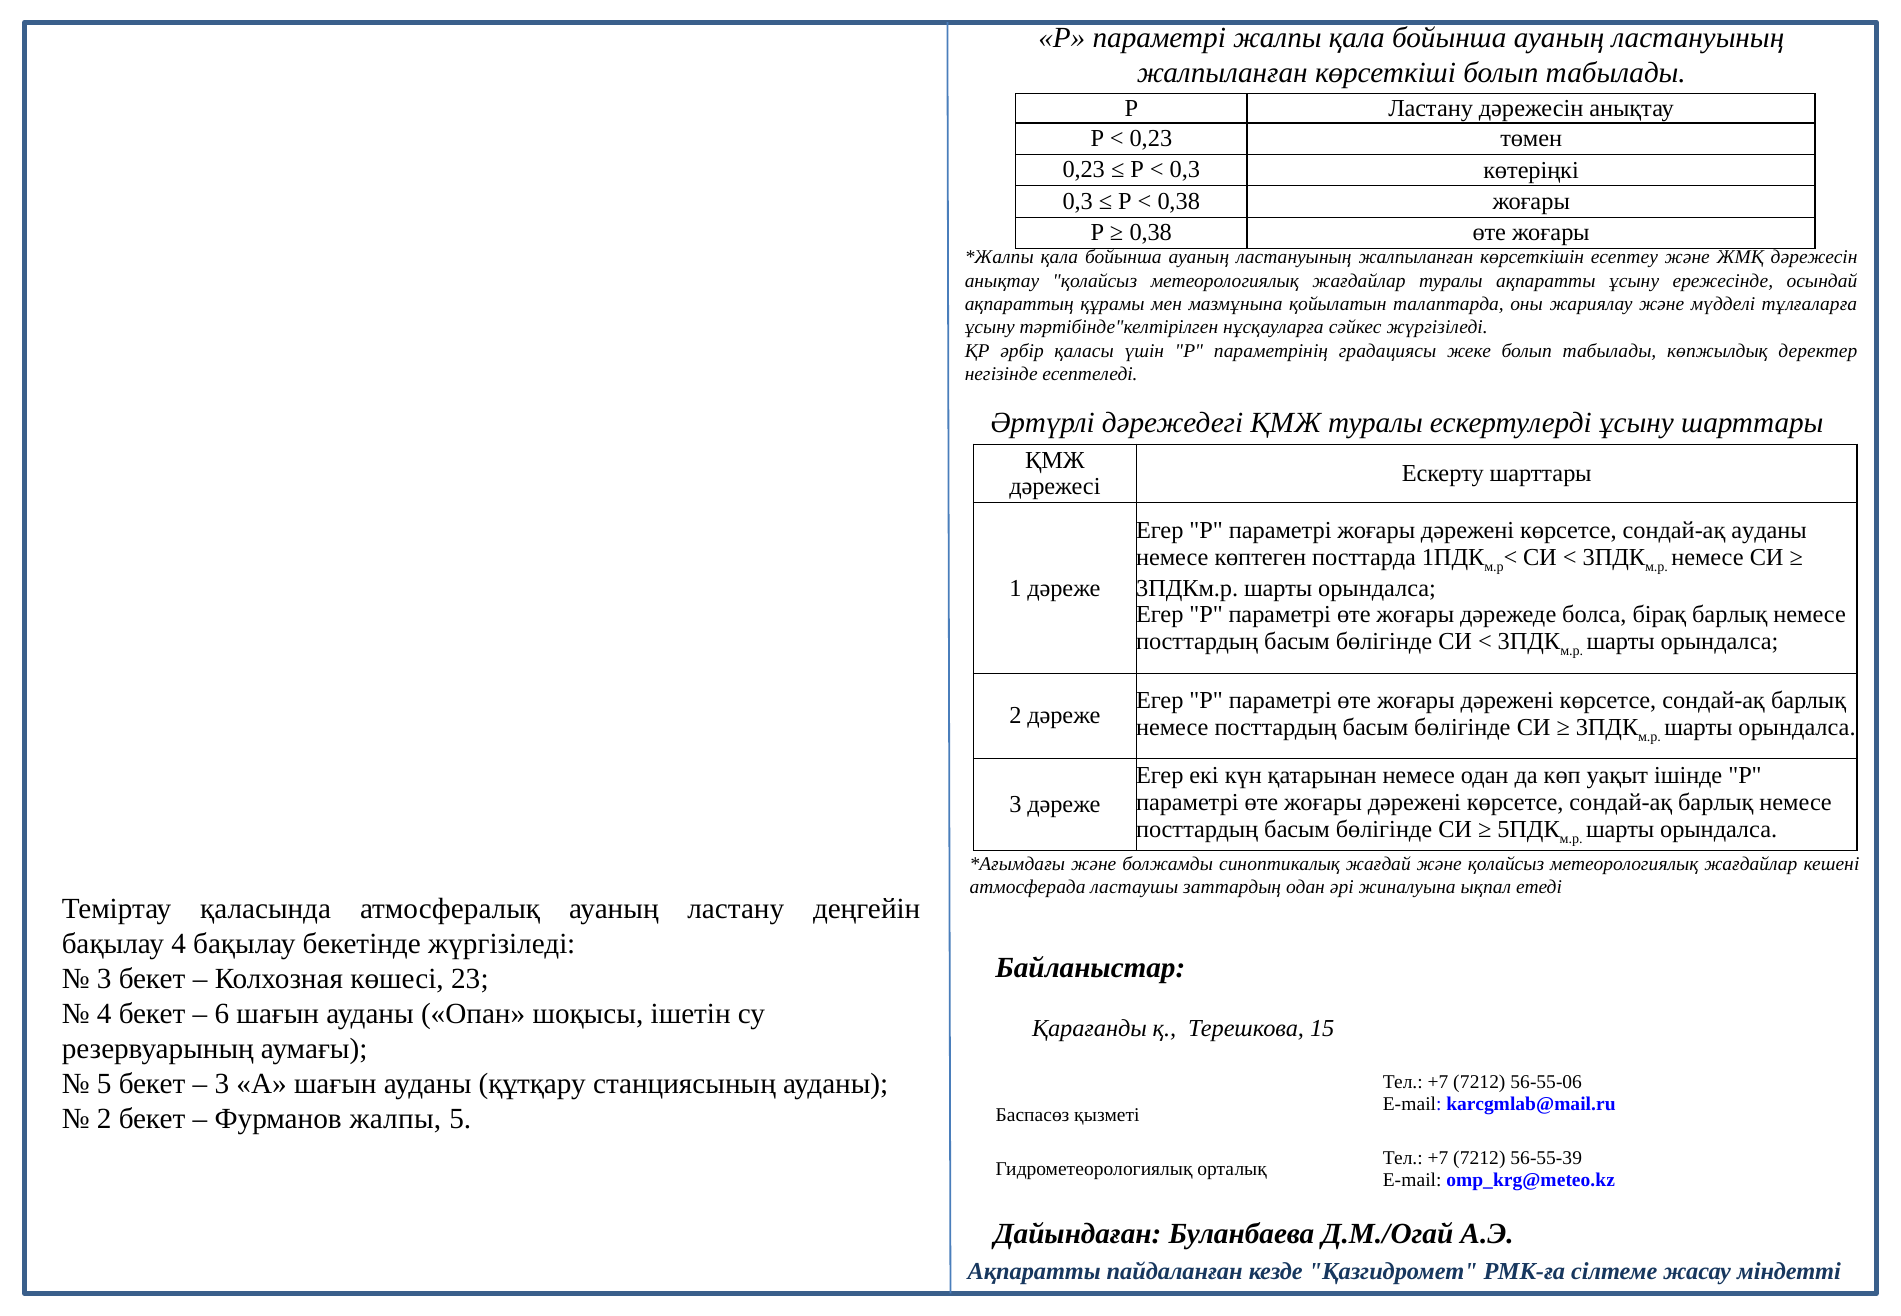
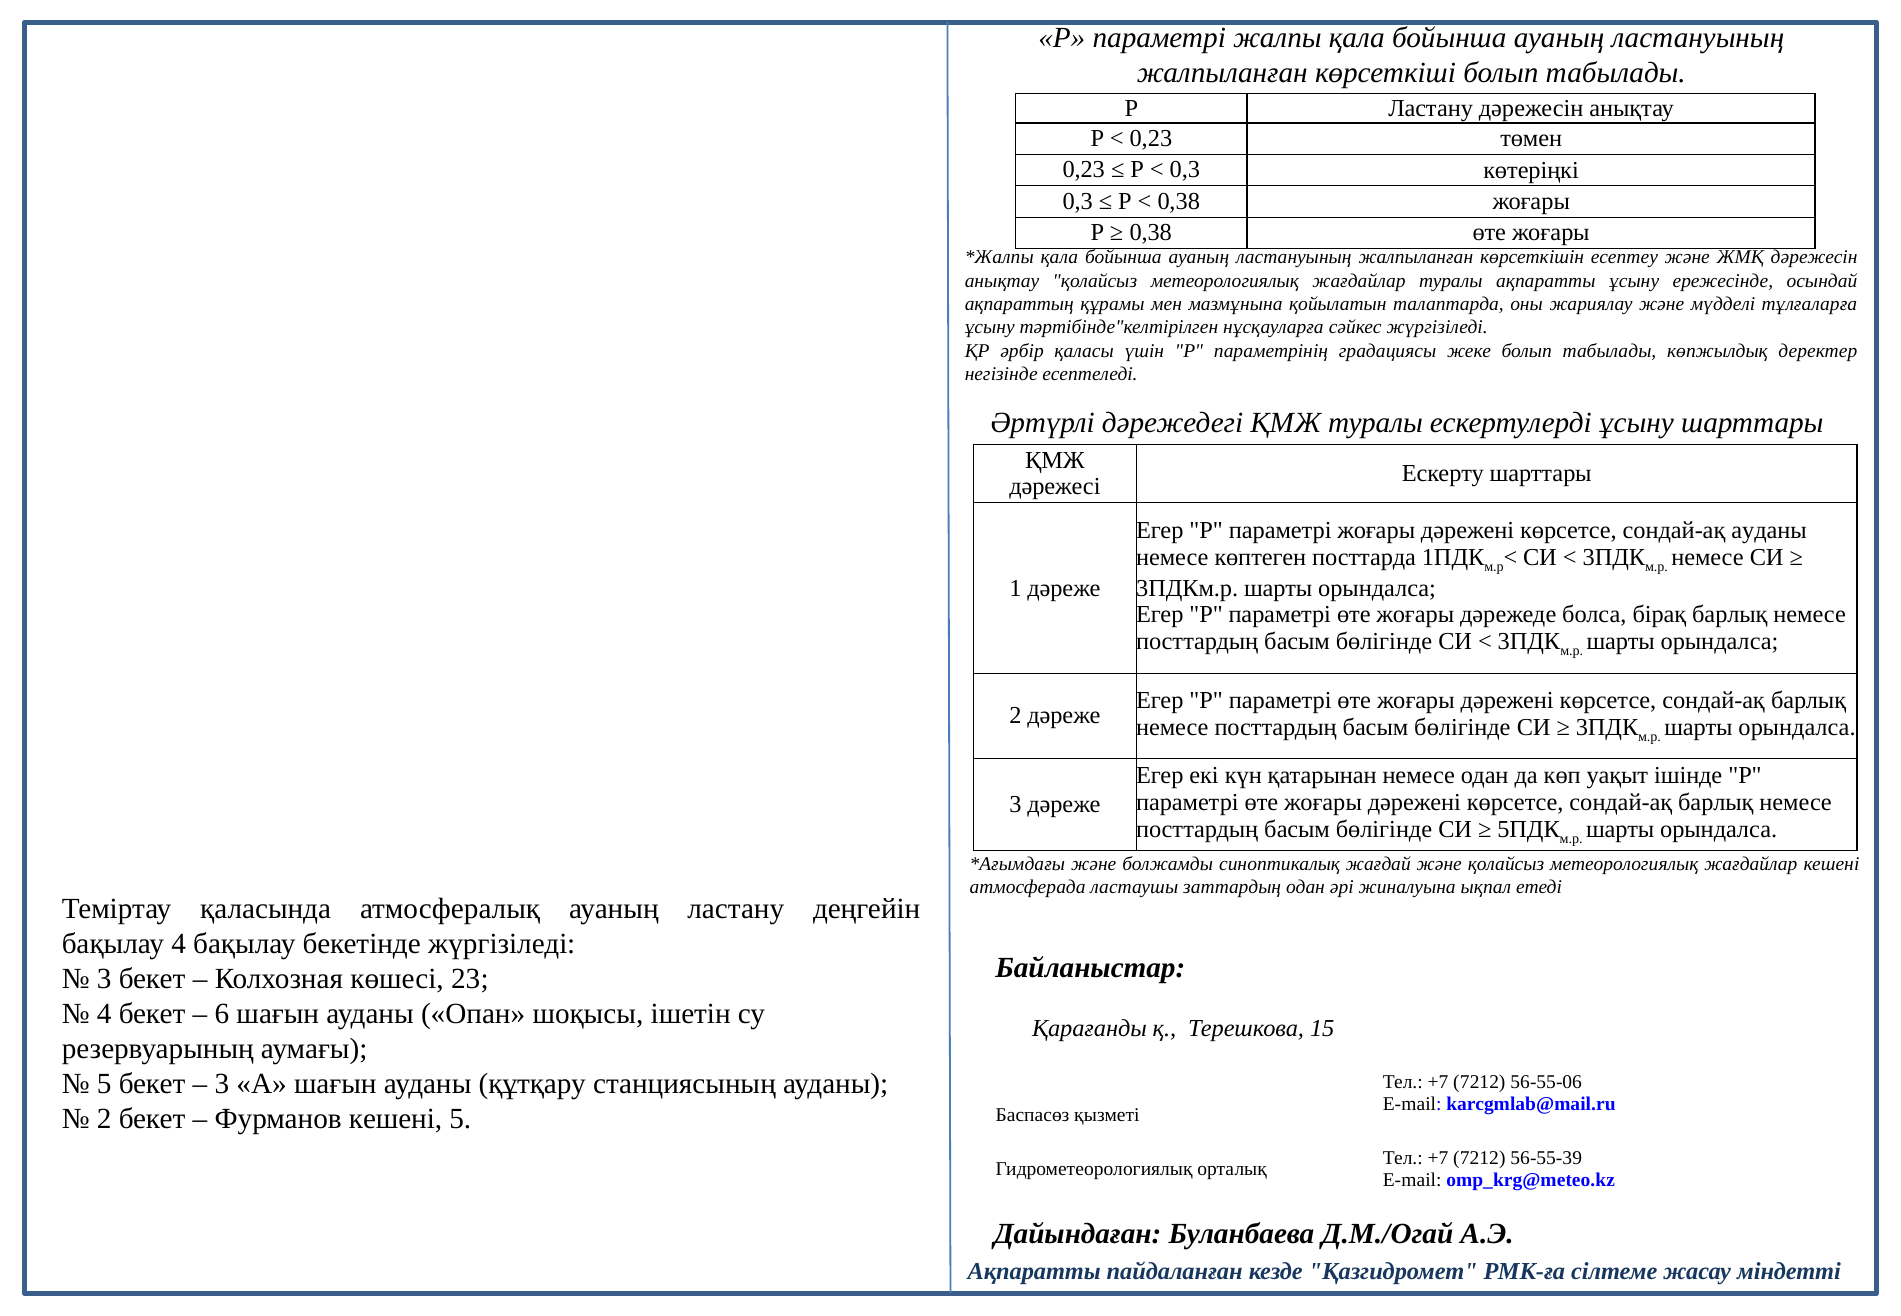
Фурманов жалпы: жалпы -> кешені (396, 1119)
